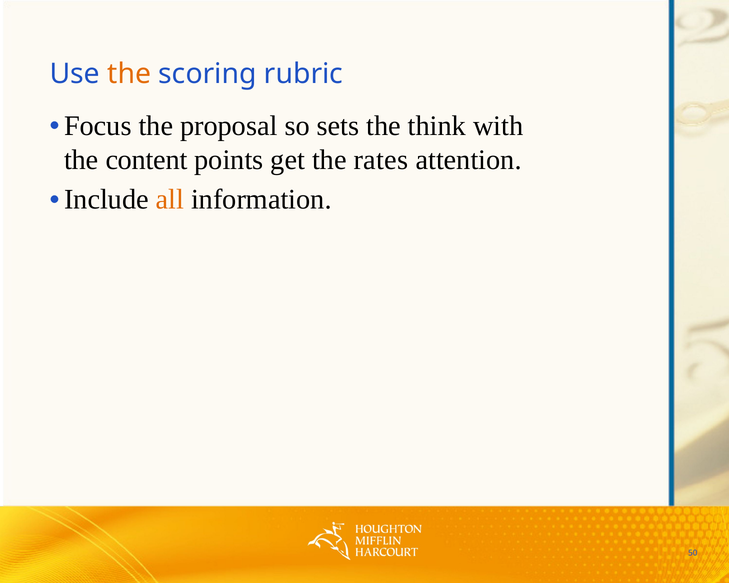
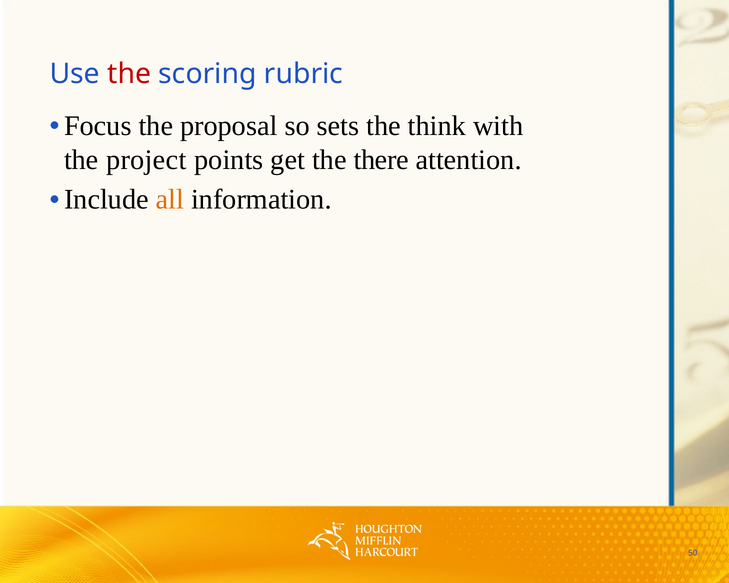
the colour: orange -> red (129, 74)
content: content -> project (146, 160)
rates: rates -> there (381, 160)
